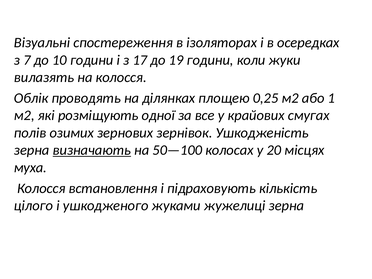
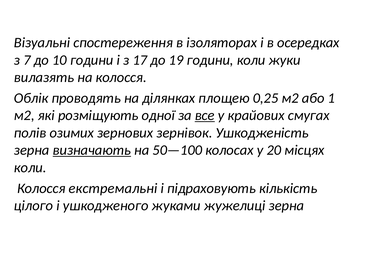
все underline: none -> present (205, 115)
муха: муха -> коли (30, 168)
встановлення: встановлення -> екстремальні (113, 188)
